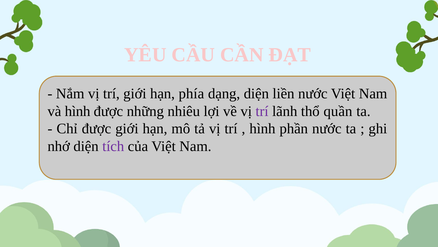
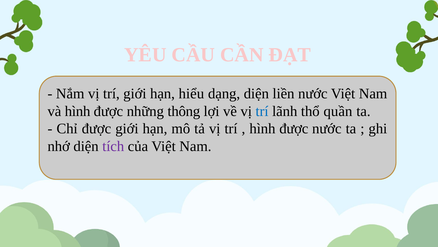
phía: phía -> hiểu (191, 93)
nhiêu: nhiêu -> thông (184, 111)
trí colour: purple -> blue (262, 111)
phần: phần -> được (294, 129)
